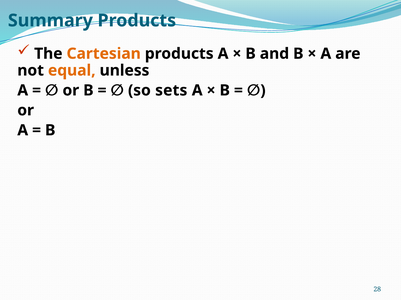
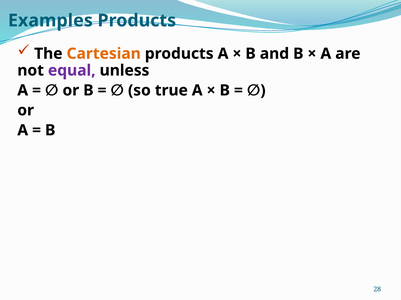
Summary: Summary -> Examples (50, 21)
equal colour: orange -> purple (72, 71)
sets: sets -> true (171, 91)
